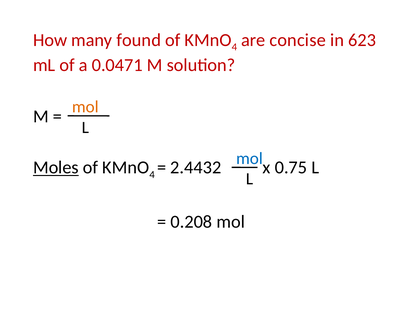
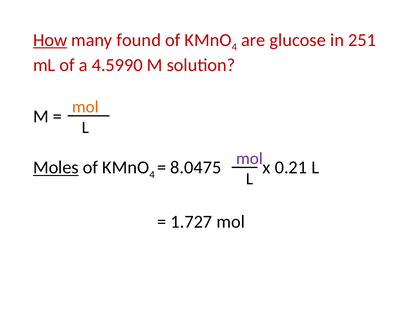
How underline: none -> present (50, 40)
concise: concise -> glucose (298, 40)
623: 623 -> 251 (362, 40)
0.0471: 0.0471 -> 4.5990 (117, 65)
mol colour: blue -> purple (249, 158)
2.4432: 2.4432 -> 8.0475 (196, 168)
0.75: 0.75 -> 0.21 (291, 168)
0.208: 0.208 -> 1.727 (191, 222)
